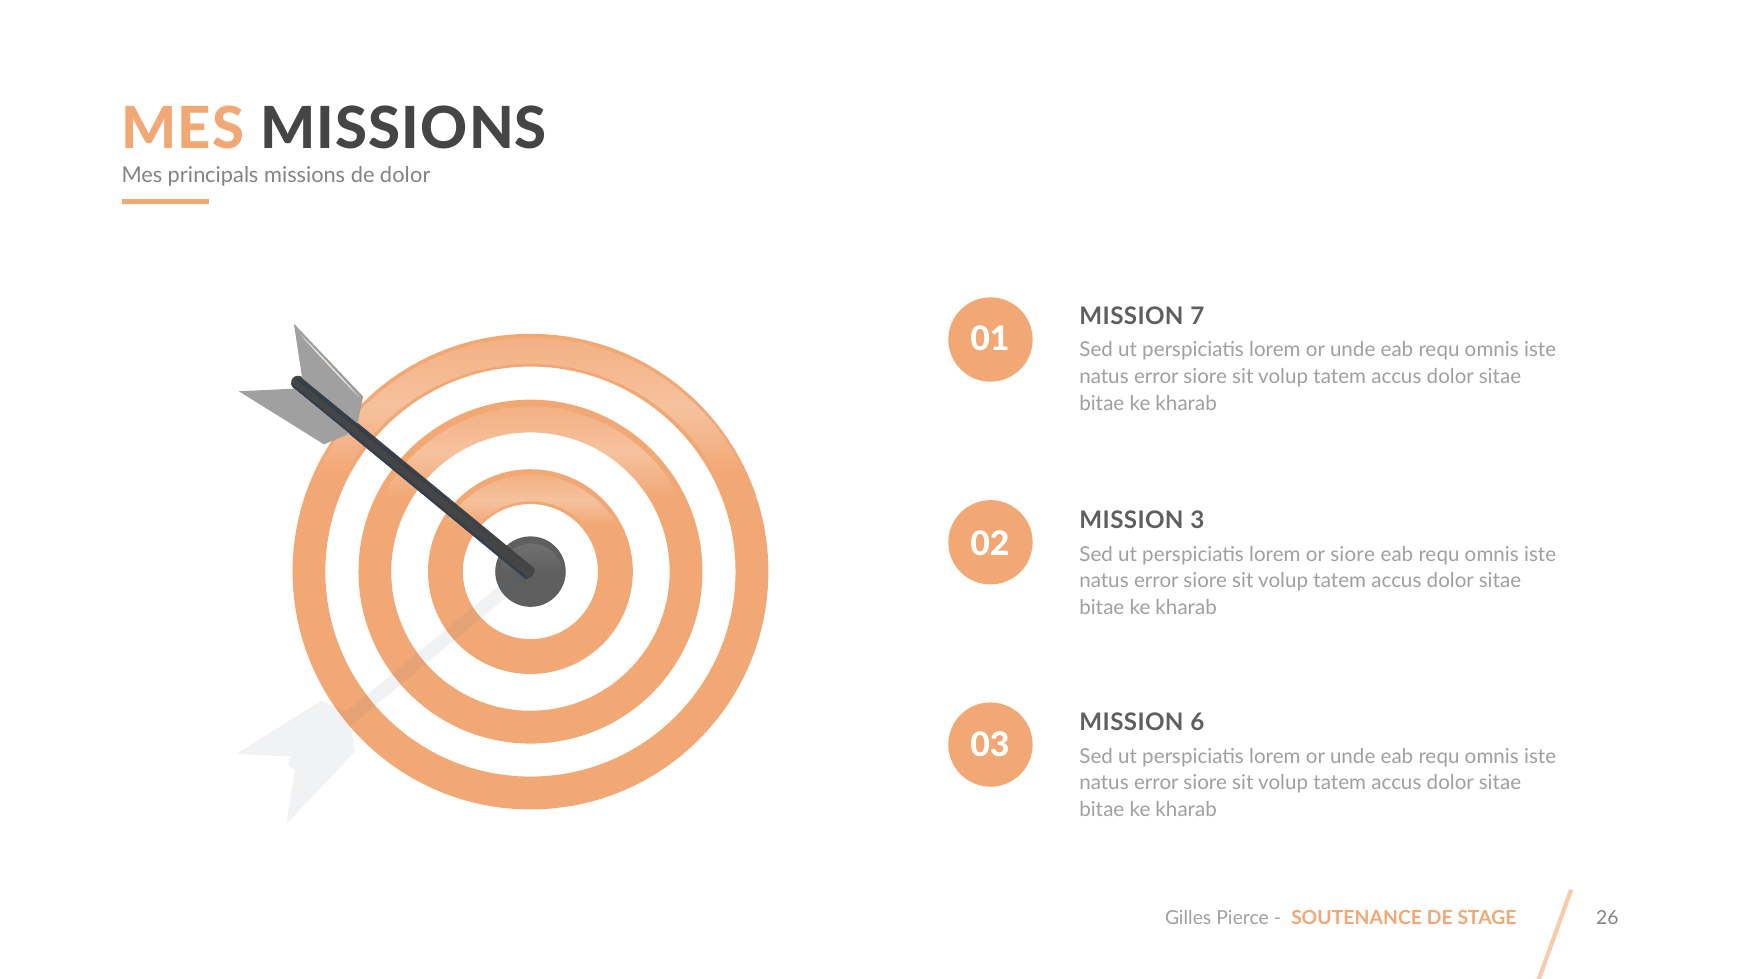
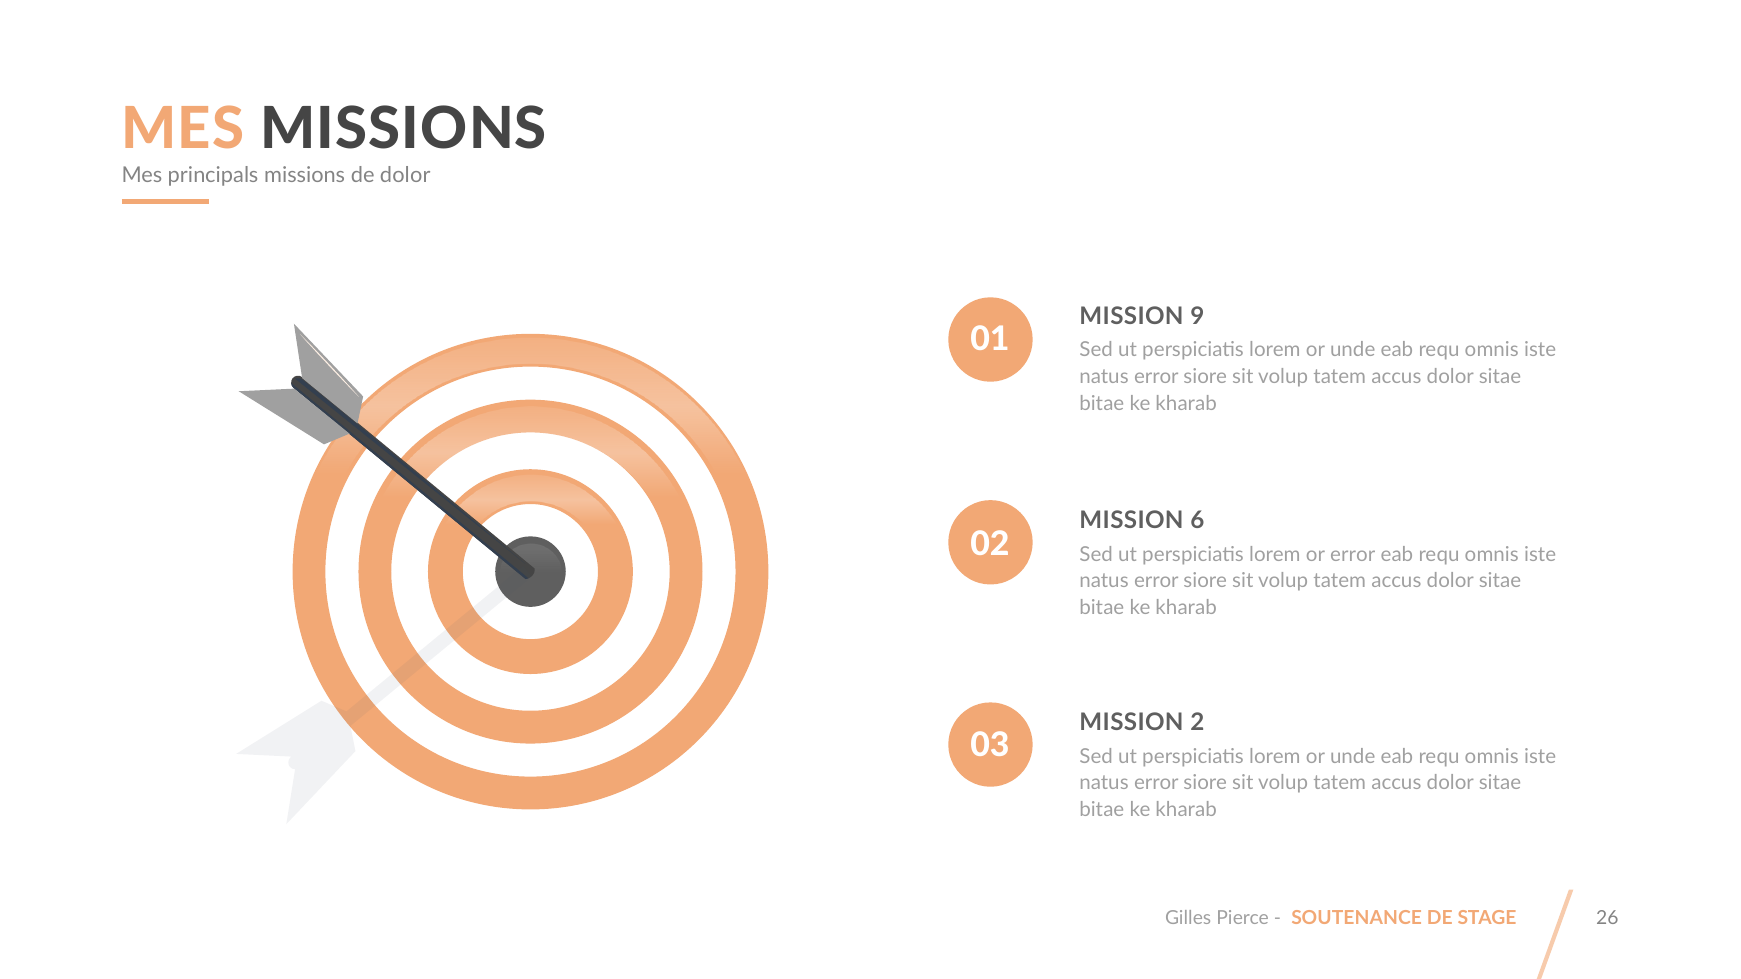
7: 7 -> 9 (1197, 316)
3: 3 -> 6 (1197, 521)
or siore: siore -> error (1353, 555)
6: 6 -> 2 (1197, 722)
